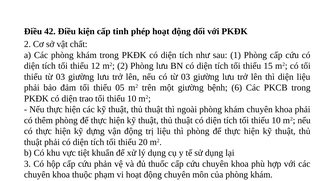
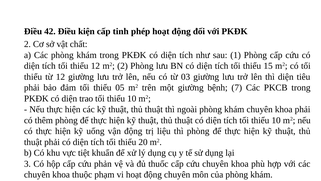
thiểu từ 03: 03 -> 12 (60, 77)
diện liệu: liệu -> tiêu (304, 77)
6: 6 -> 7 (237, 87)
dựng: dựng -> uống (95, 131)
